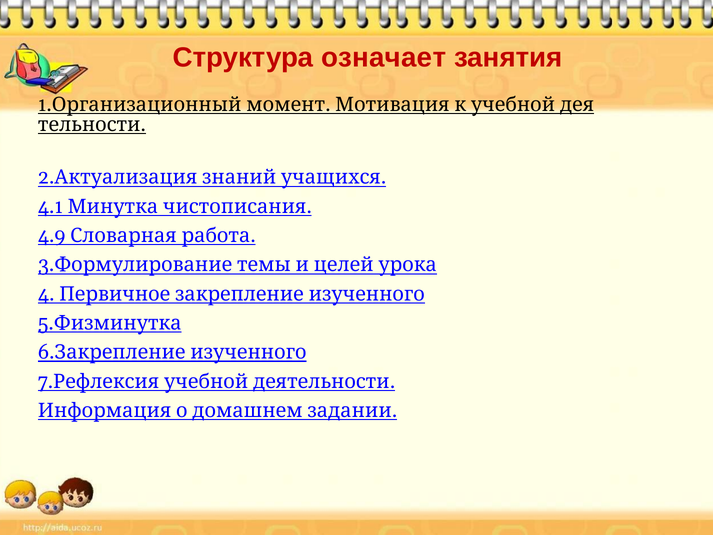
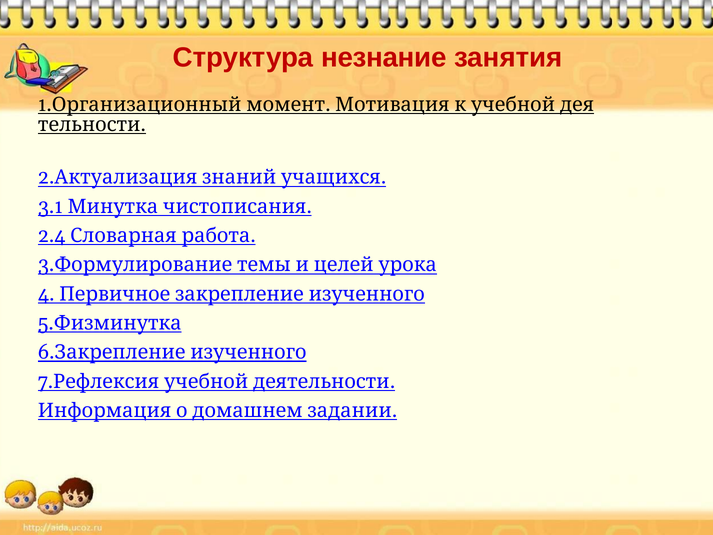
означает: означает -> незнание (384, 57)
4.1: 4.1 -> 3.1 (50, 206)
4.9: 4.9 -> 2.4 (52, 236)
